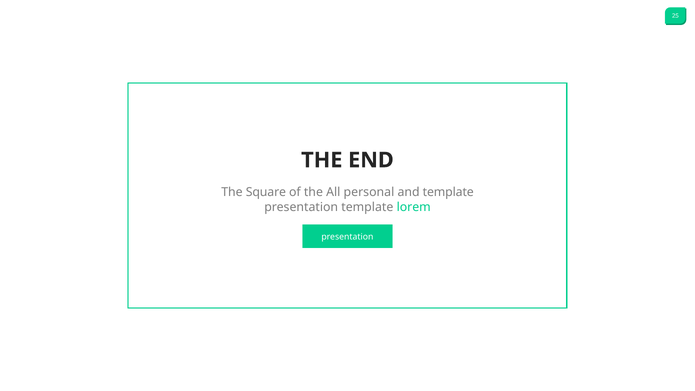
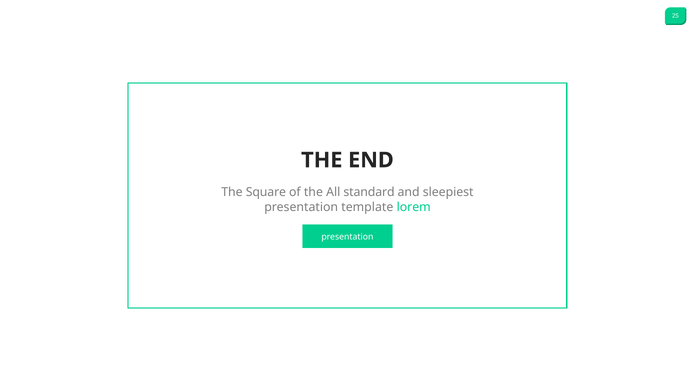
personal: personal -> standard (369, 192)
and template: template -> sleepiest (448, 192)
